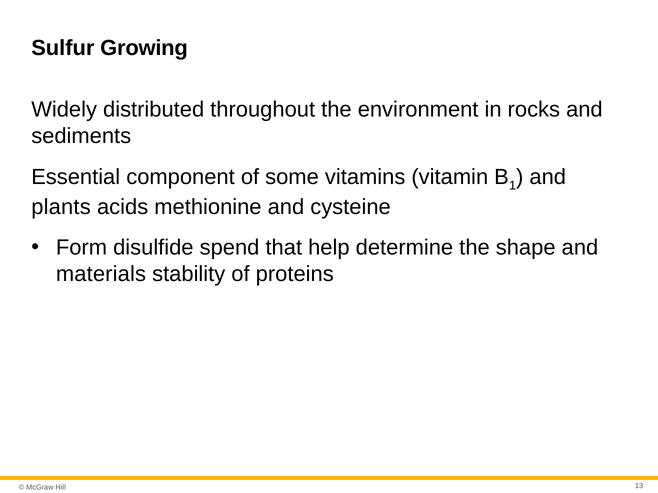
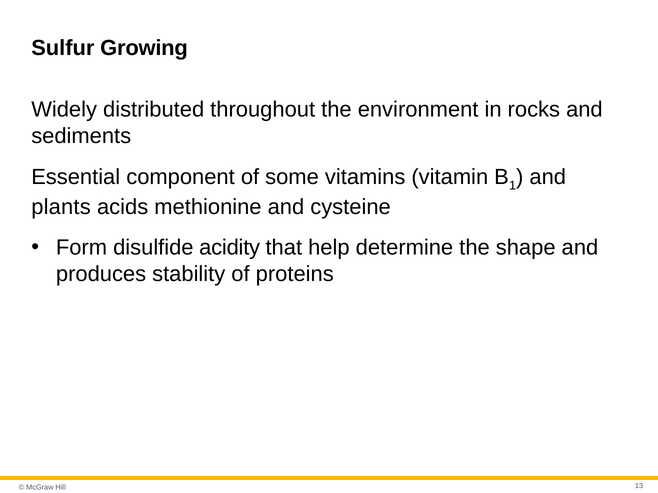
spend: spend -> acidity (230, 248)
materials: materials -> produces (101, 274)
